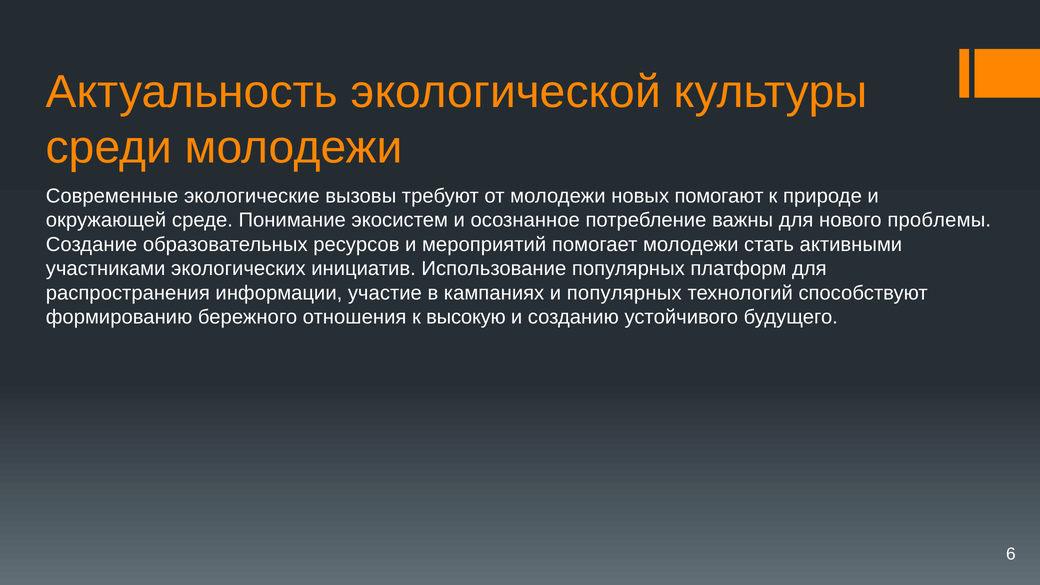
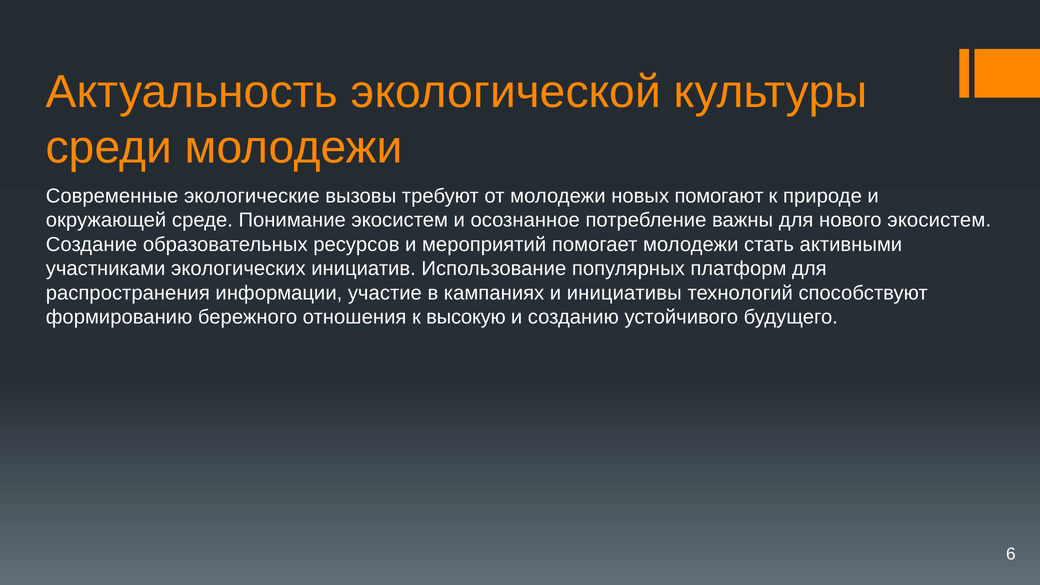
нового проблемы: проблемы -> экосистем (939, 220)
и популярных: популярных -> инициативы (624, 293)
